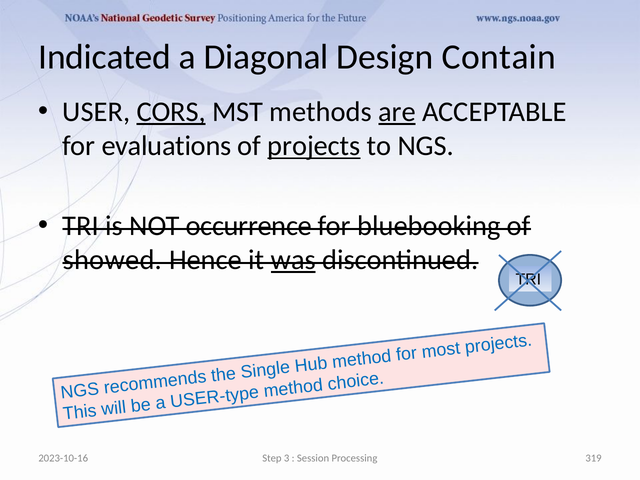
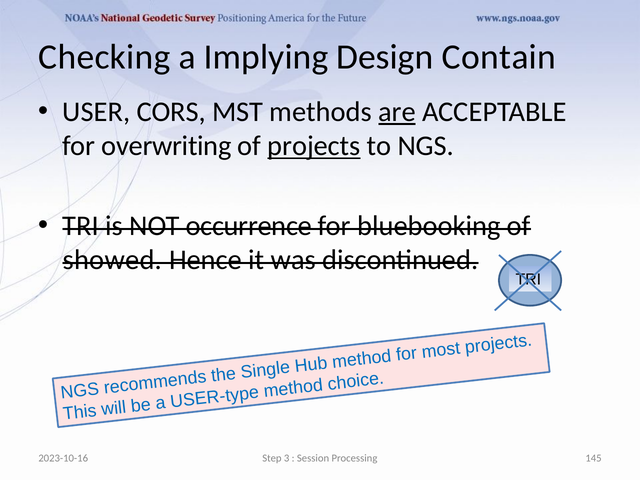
Indicated: Indicated -> Checking (104, 57)
Diagonal: Diagonal -> Implying (266, 57)
CORS underline: present -> none (171, 112)
evaluations: evaluations -> overwriting (166, 146)
was underline: present -> none (293, 260)
319: 319 -> 145 (593, 458)
